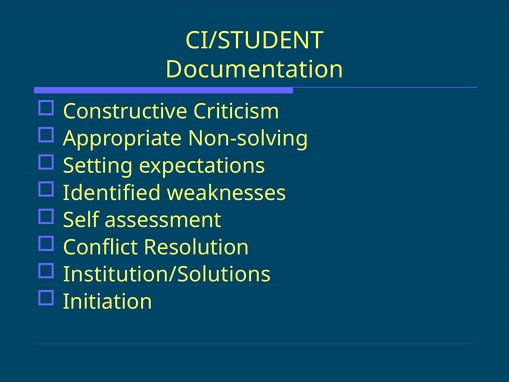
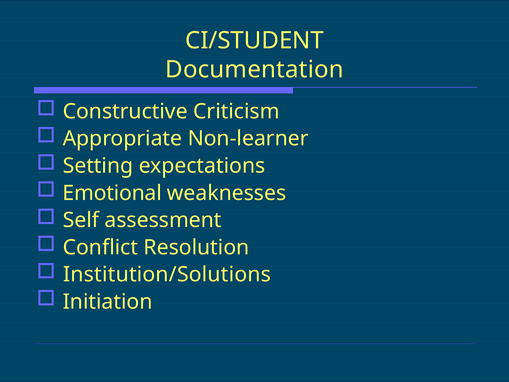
Non-solving: Non-solving -> Non-learner (248, 139)
Identified: Identified -> Emotional (112, 193)
